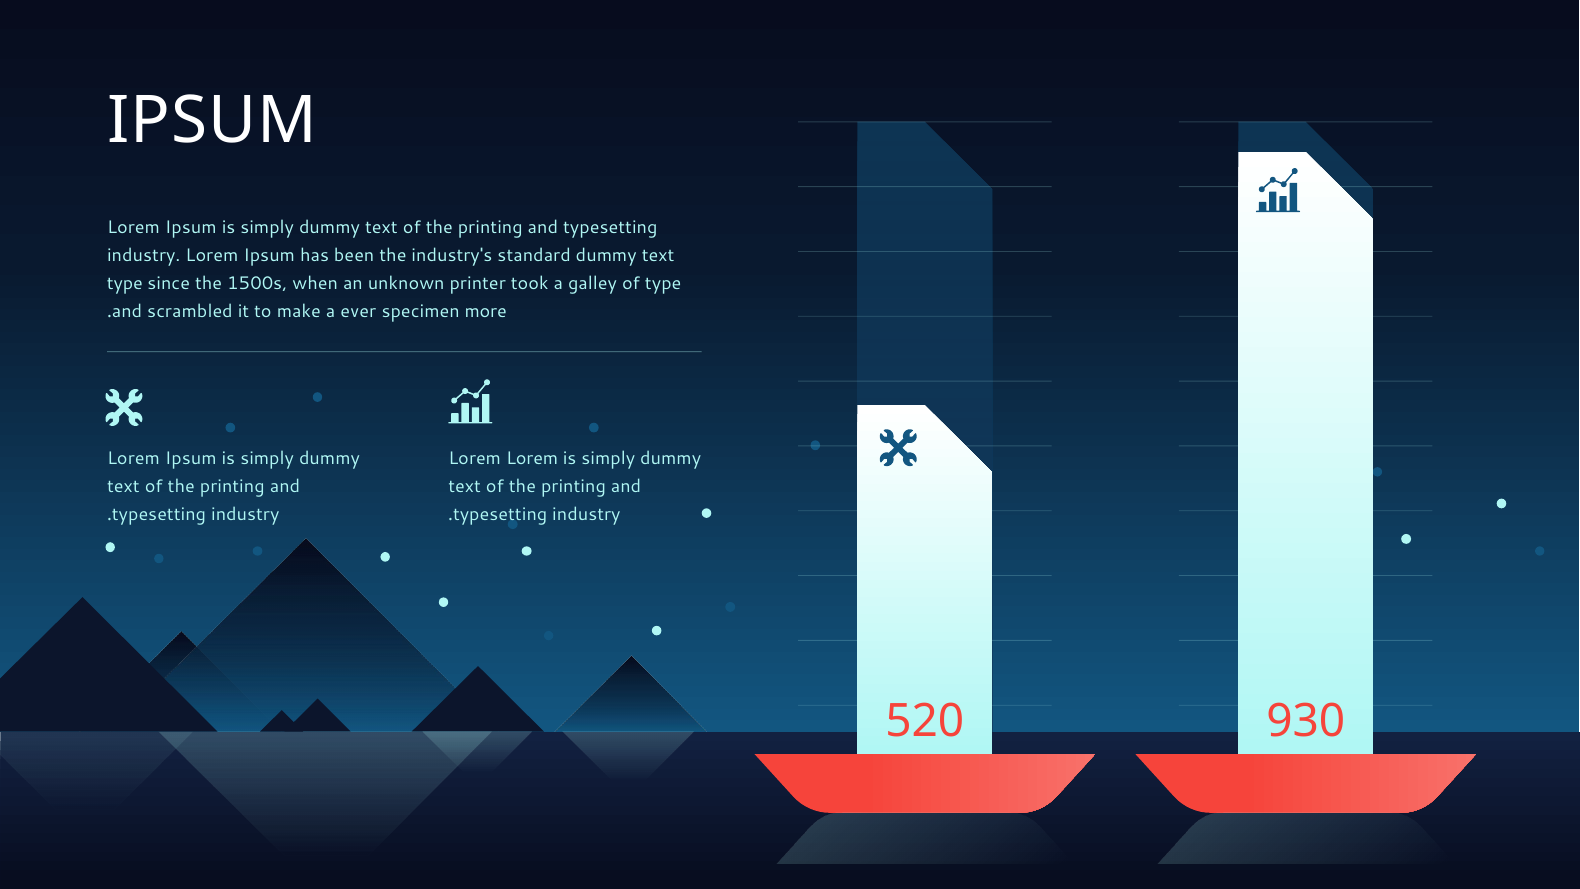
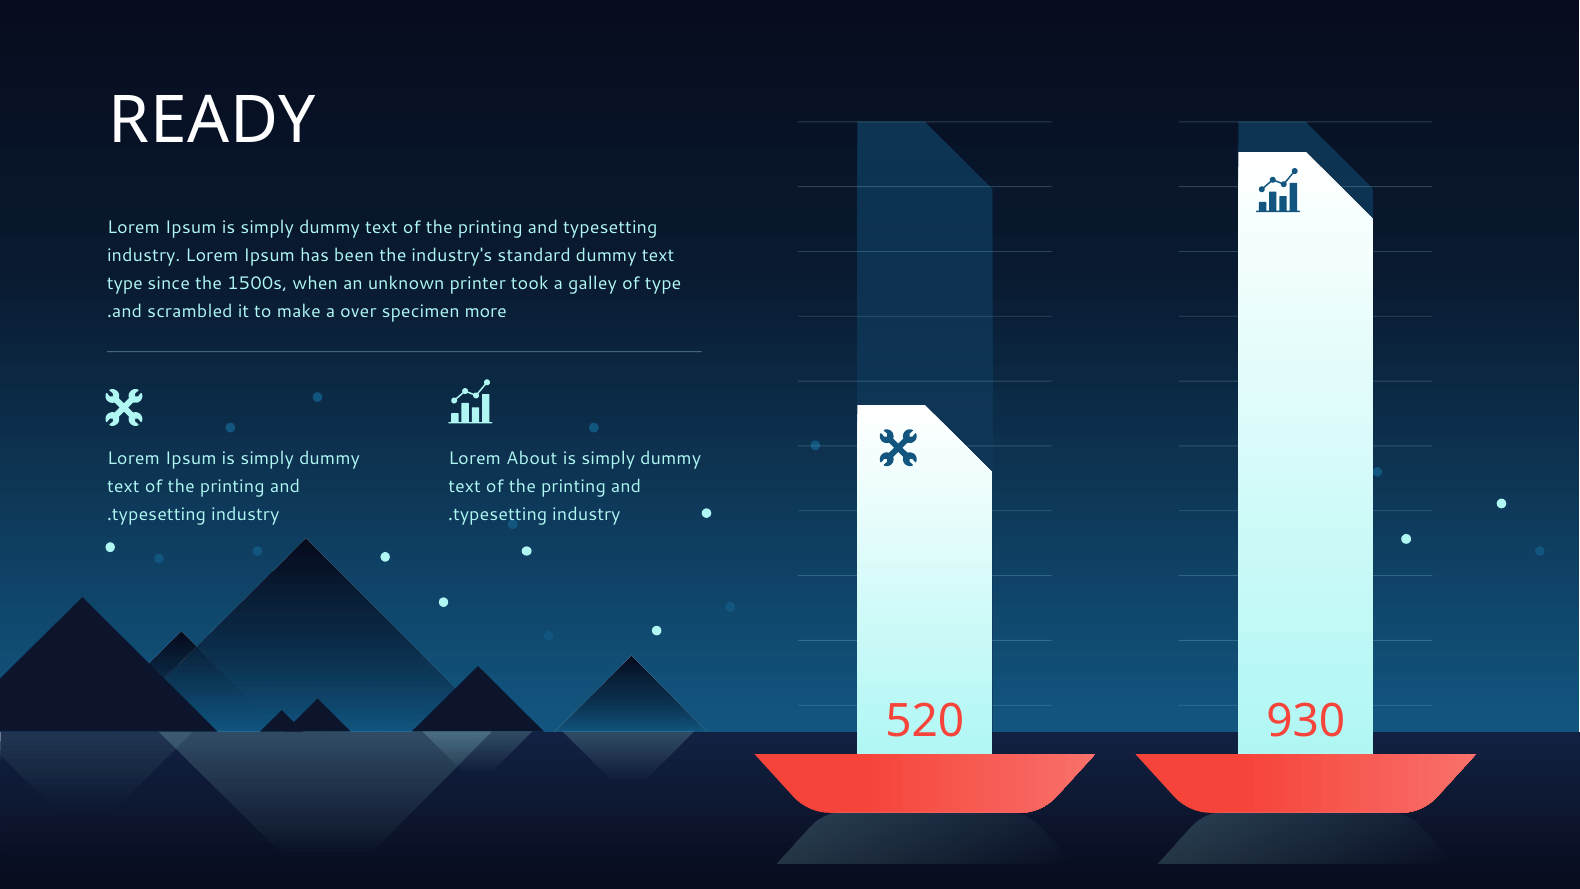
IPSUM: IPSUM -> READY (212, 121)
ever: ever -> over (358, 312)
Lorem Lorem: Lorem -> About (532, 458)
